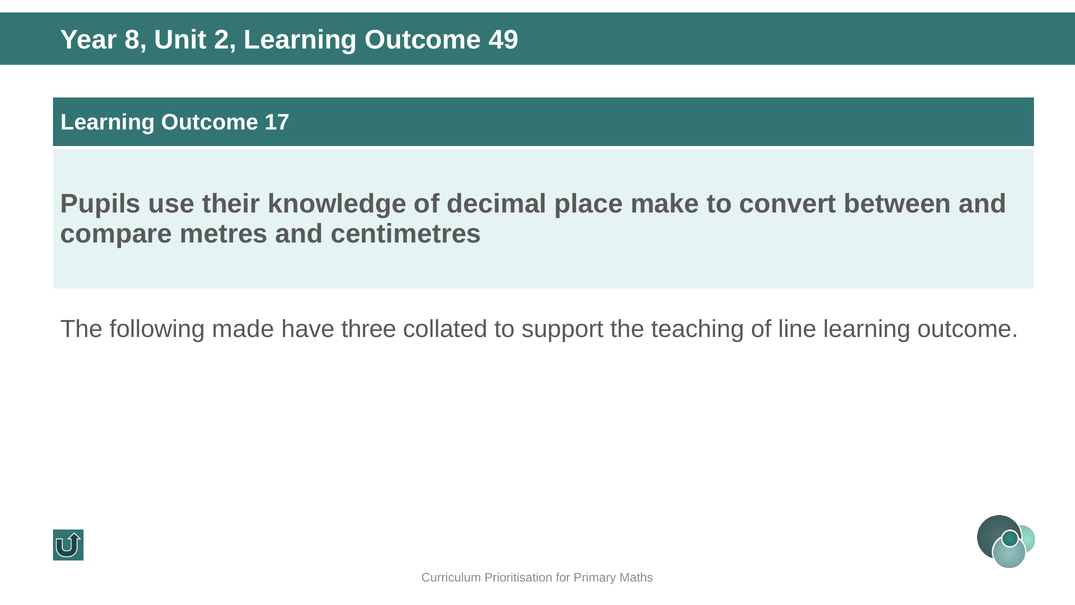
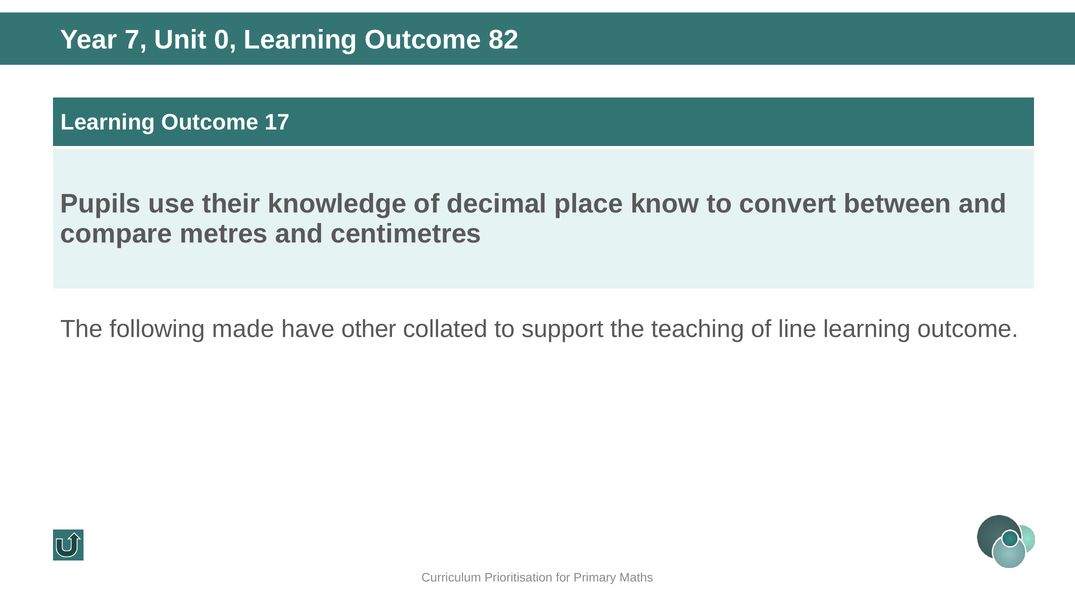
8: 8 -> 7 (136, 40)
2: 2 -> 0 (225, 40)
49: 49 -> 82 (504, 40)
make: make -> know (665, 204)
three: three -> other (369, 329)
